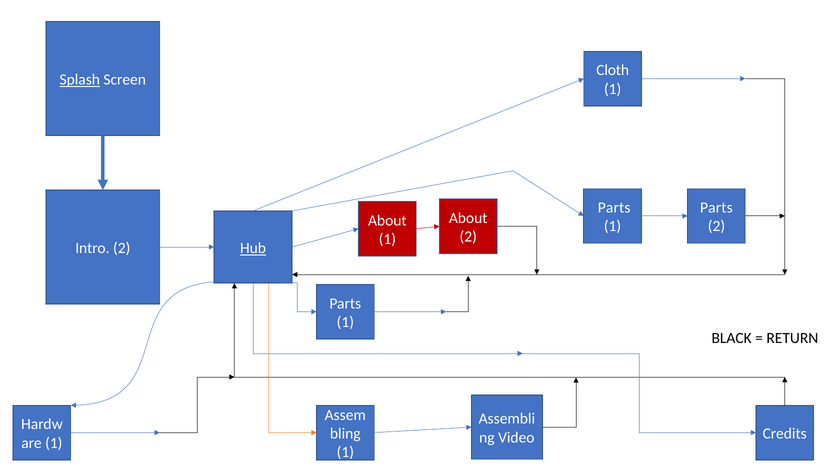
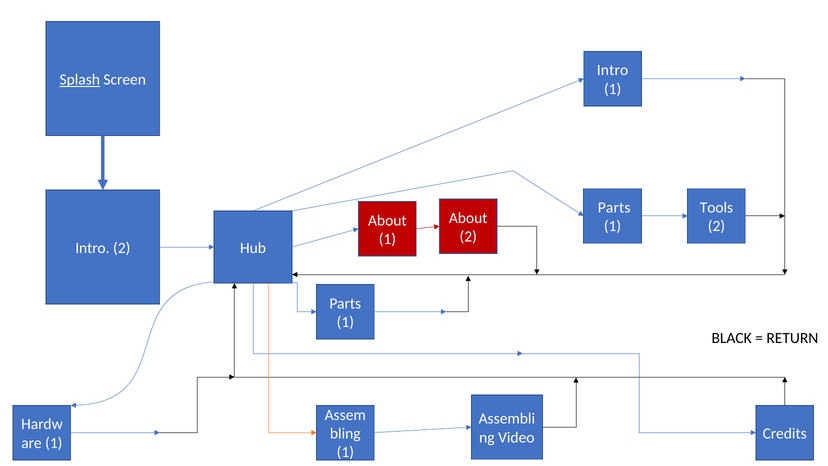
Cloth: Cloth -> Intro (613, 70)
Parts: Parts -> Tools (716, 208)
Hub underline: present -> none (253, 248)
